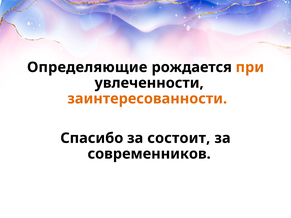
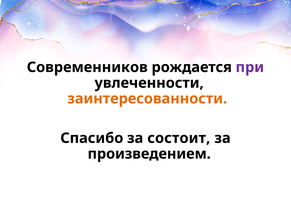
Определяющие: Определяющие -> Современников (87, 67)
при colour: orange -> purple (250, 67)
современников: современников -> произведением (149, 154)
